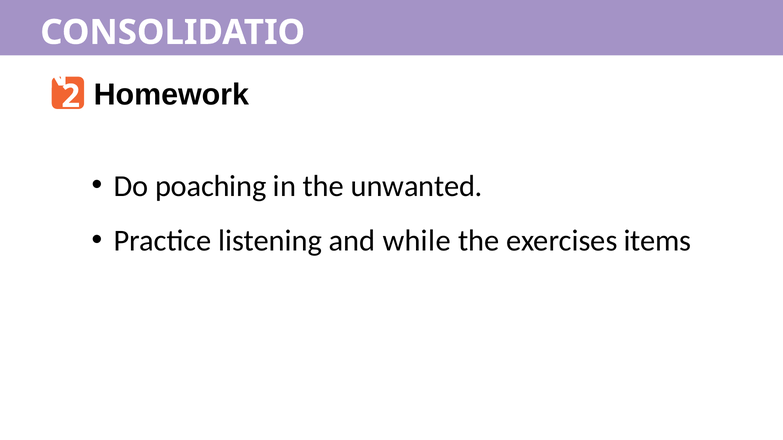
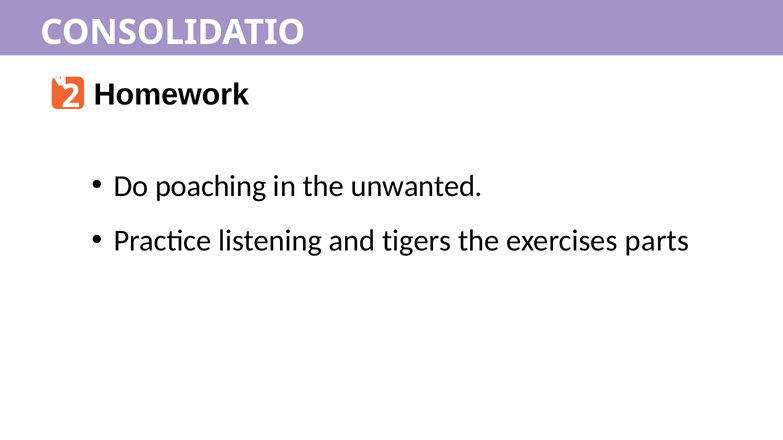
while: while -> tigers (417, 241)
items: items -> parts (657, 241)
